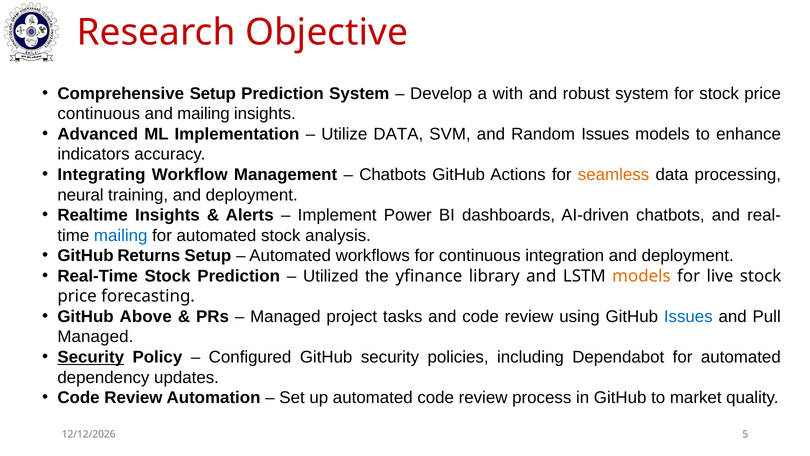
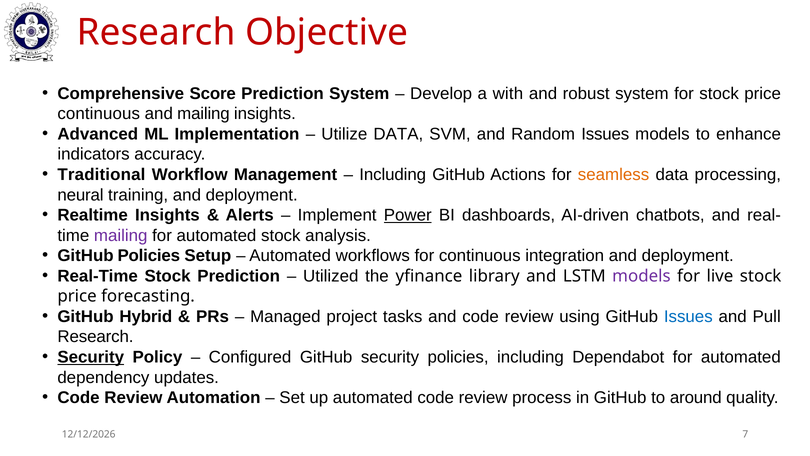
Comprehensive Setup: Setup -> Score (213, 94)
Integrating: Integrating -> Traditional (101, 175)
Chatbots: Chatbots -> Including (393, 175)
Power underline: none -> present (408, 215)
mailing colour: blue -> purple (121, 235)
GitHub Returns: Returns -> Policies (149, 256)
models colour: orange -> purple (641, 276)
Above: Above -> Hybrid (146, 316)
Managed: Managed -> Research (95, 337)
market: market -> around (696, 397)
5: 5 -> 7 (745, 434)
